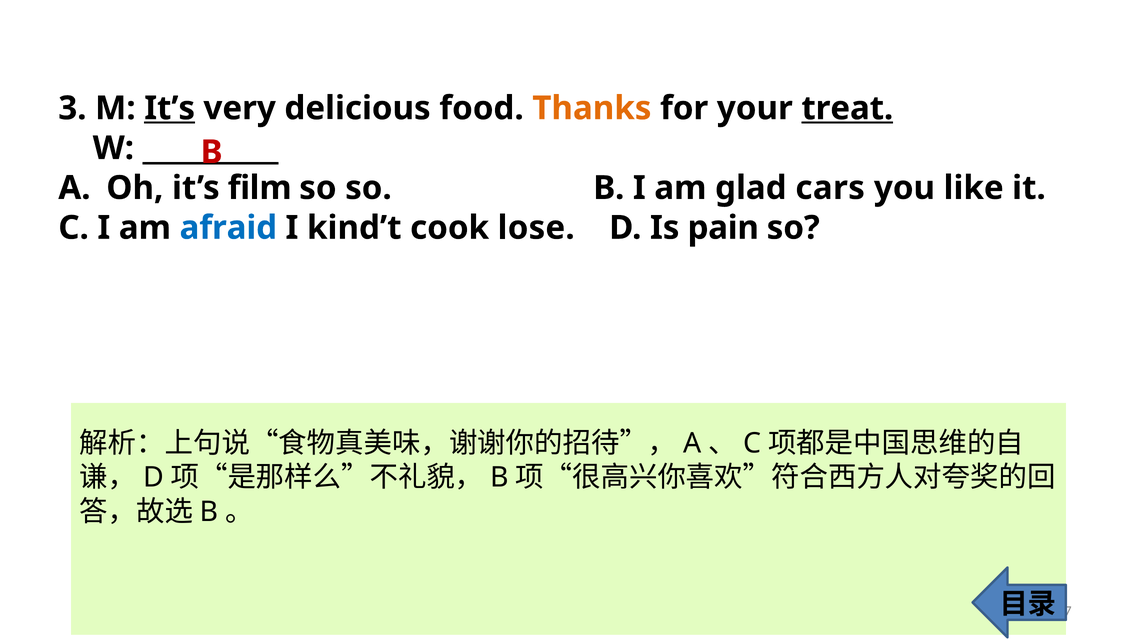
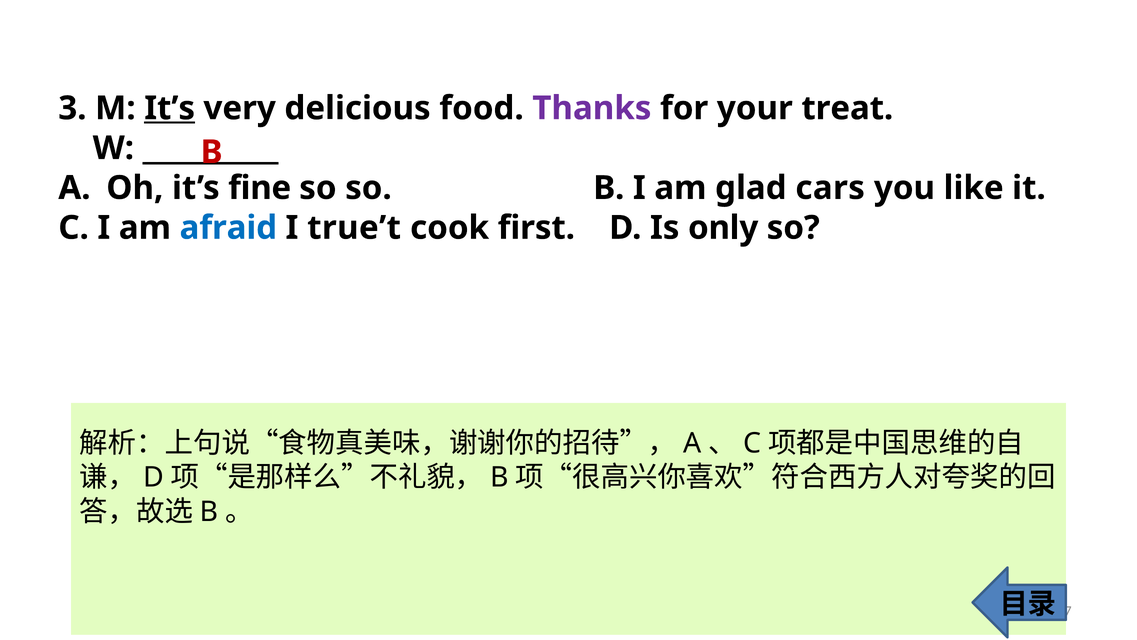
Thanks colour: orange -> purple (592, 108)
treat underline: present -> none (847, 108)
film: film -> fine (260, 188)
kind’t: kind’t -> true’t (354, 228)
lose: lose -> first (536, 228)
pain: pain -> only (723, 228)
